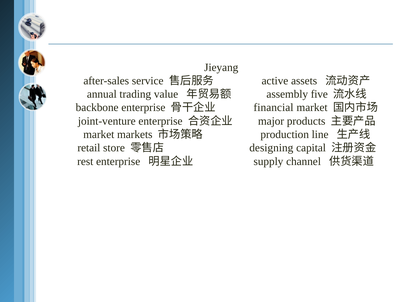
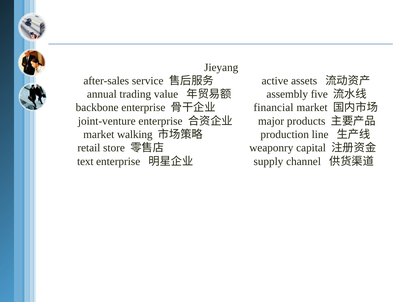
markets: markets -> walking (135, 134)
designing: designing -> weaponry (271, 148)
rest: rest -> text (85, 161)
